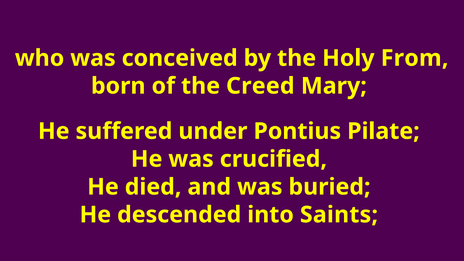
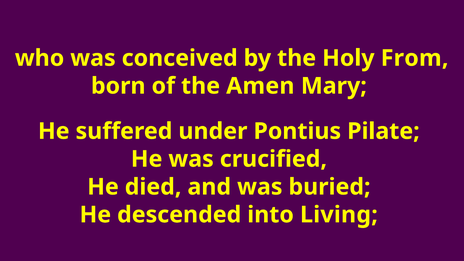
Creed: Creed -> Amen (260, 86)
Saints: Saints -> Living (339, 215)
